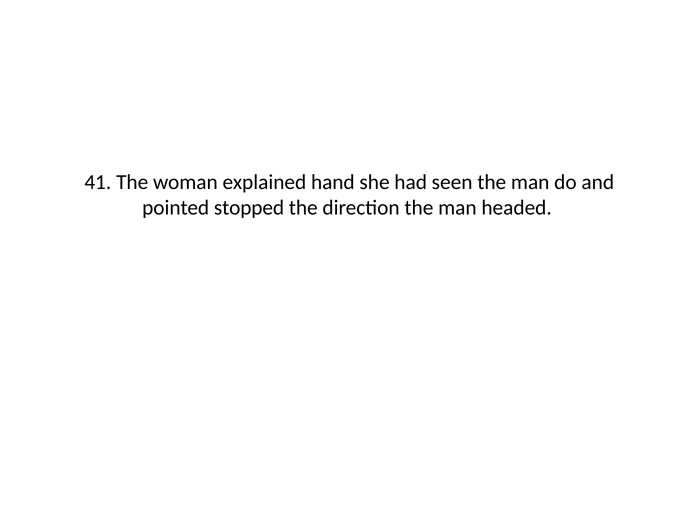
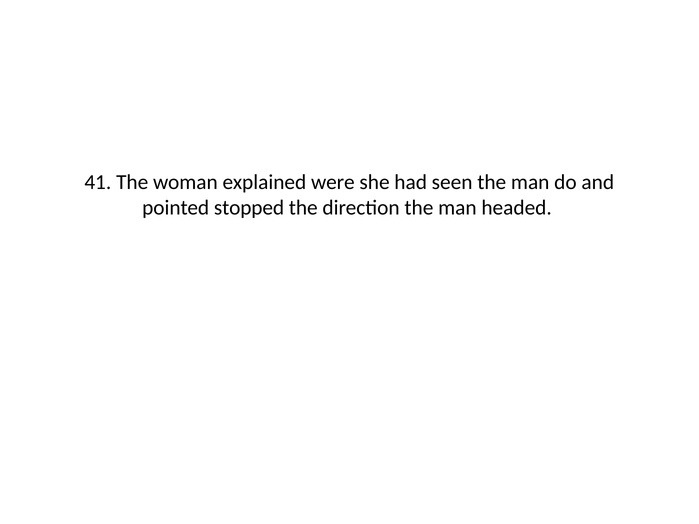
hand: hand -> were (333, 182)
